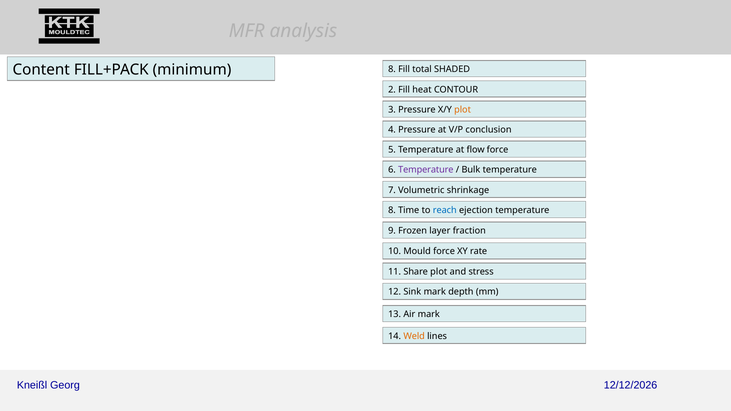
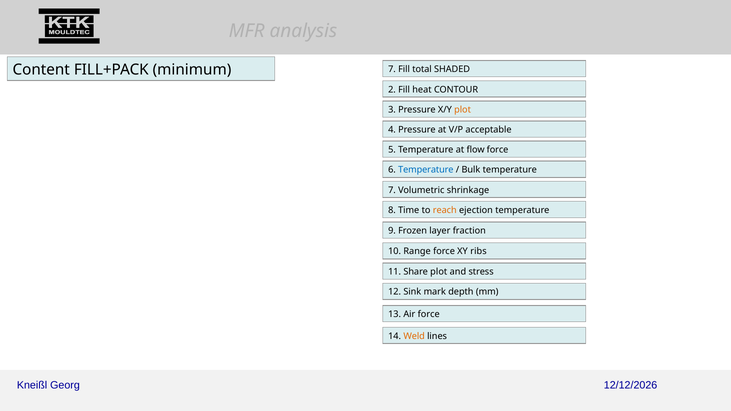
minimum 8: 8 -> 7 (392, 69)
conclusion: conclusion -> acceptable (489, 130)
Temperature colour: purple -> blue (426, 170)
reach colour: blue -> orange (445, 210)
Mould: Mould -> Range (417, 252)
rate: rate -> ribs (478, 252)
Air mark: mark -> force (429, 314)
